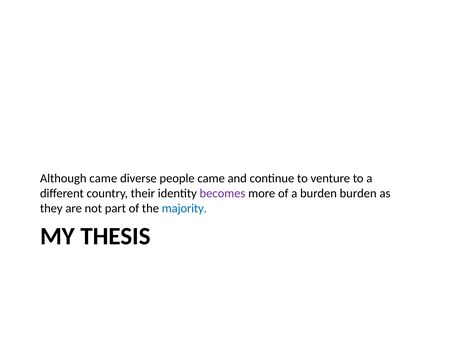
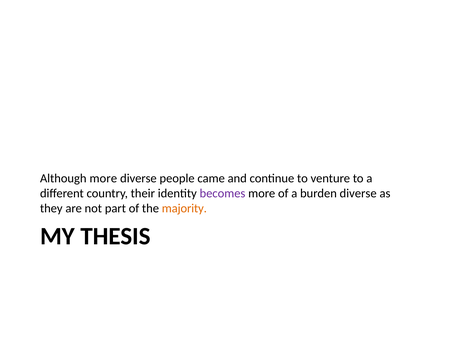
Although came: came -> more (103, 178)
burden burden: burden -> diverse (358, 193)
majority colour: blue -> orange (184, 208)
